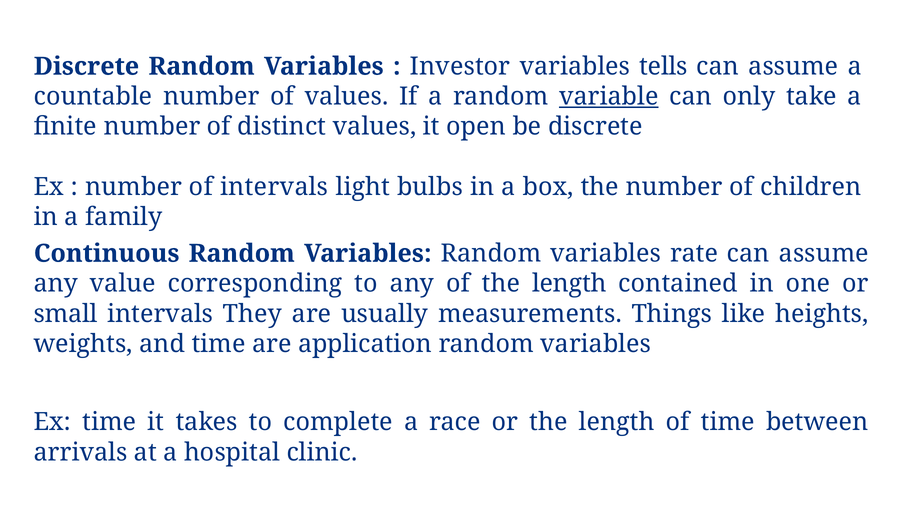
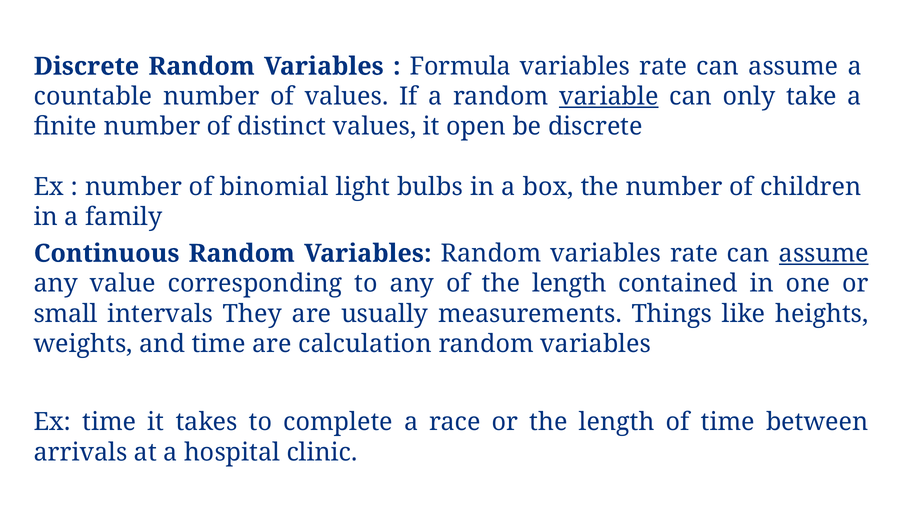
Investor: Investor -> Formula (460, 66)
tells: tells -> rate (663, 66)
of intervals: intervals -> binomial (274, 187)
assume underline: none -> present (824, 253)
application: application -> calculation (365, 344)
